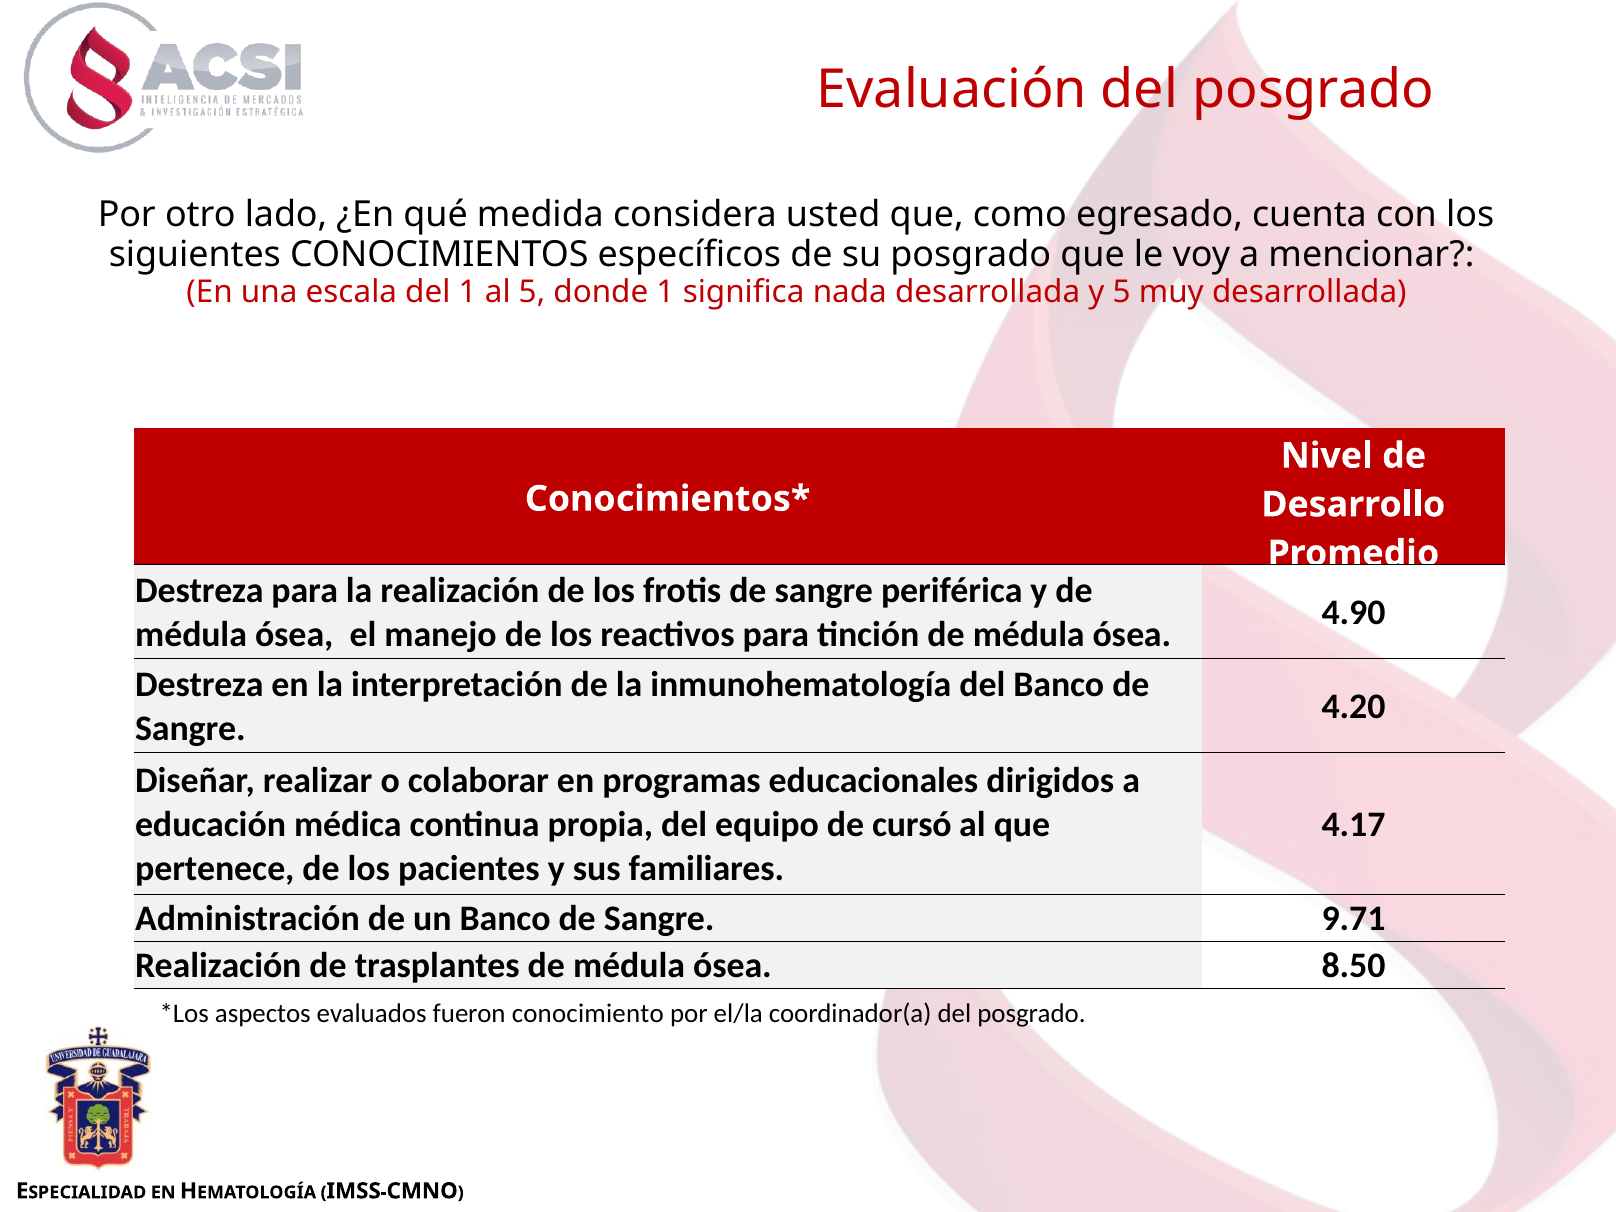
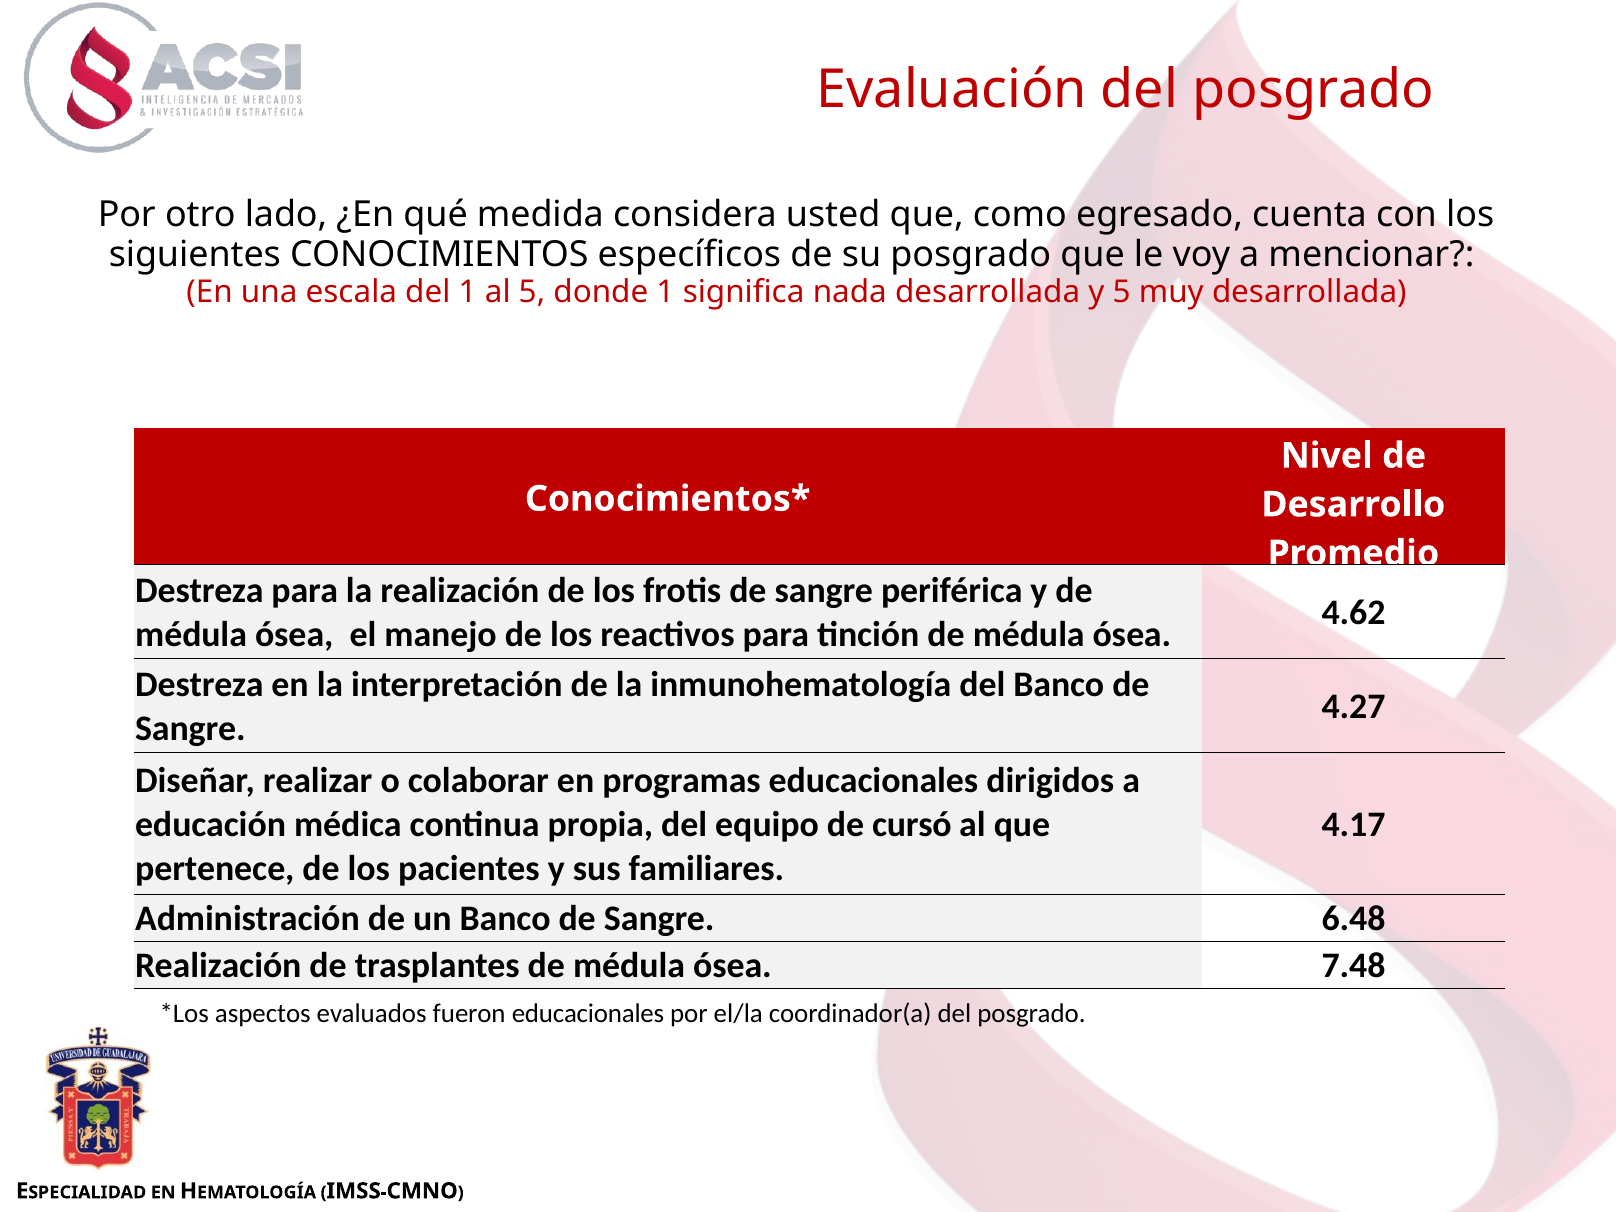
4.90: 4.90 -> 4.62 (1354, 613)
4.20: 4.20 -> 4.27 (1354, 707)
9.71: 9.71 -> 6.48 (1354, 919)
8.50: 8.50 -> 7.48 (1354, 966)
fueron conocimiento: conocimiento -> educacionales (588, 1014)
